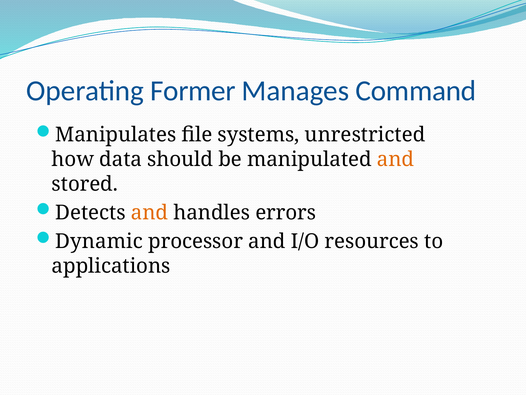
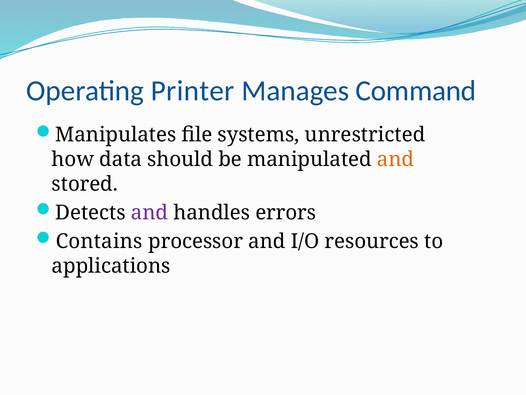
Former: Former -> Printer (193, 91)
and colour: orange -> purple (150, 212)
Dynamic: Dynamic -> Contains (99, 241)
